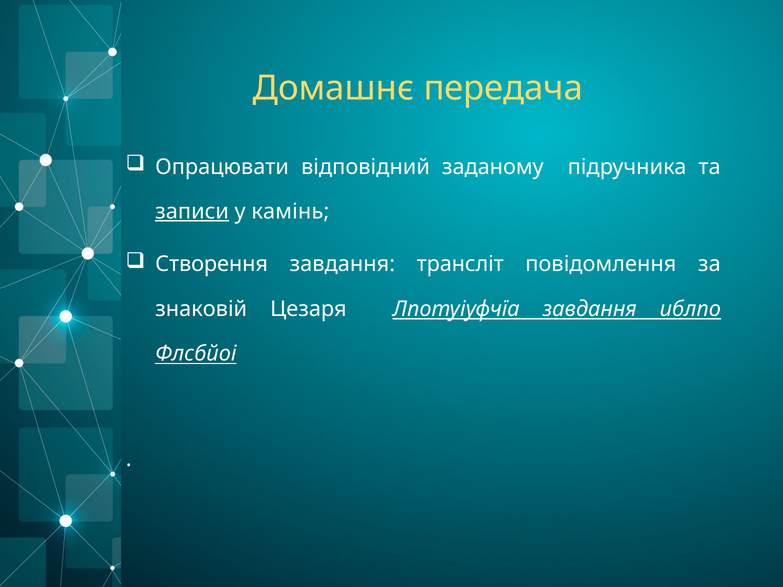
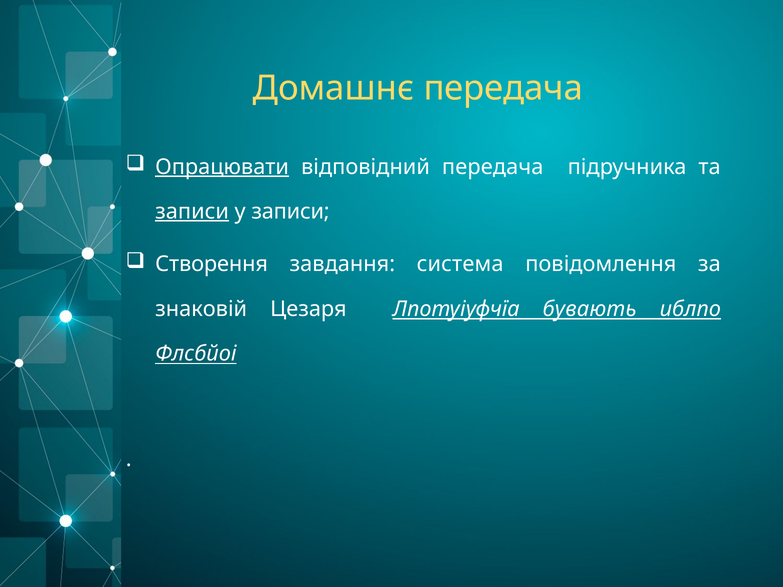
Опрацювати underline: none -> present (222, 167)
відповідний заданому: заданому -> передача (493, 167)
у камінь: камінь -> записи (291, 212)
трансліт: трансліт -> система (460, 264)
Лпотуіуфчїа завдання: завдання -> бувають (590, 309)
